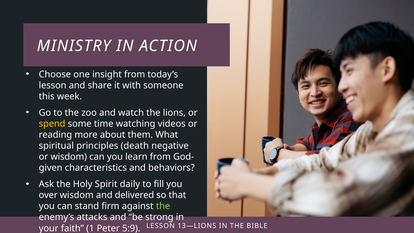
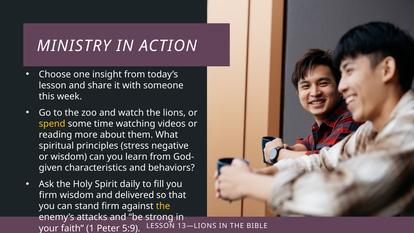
death: death -> stress (135, 146)
over: over -> firm (48, 195)
the colour: light green -> yellow (163, 206)
